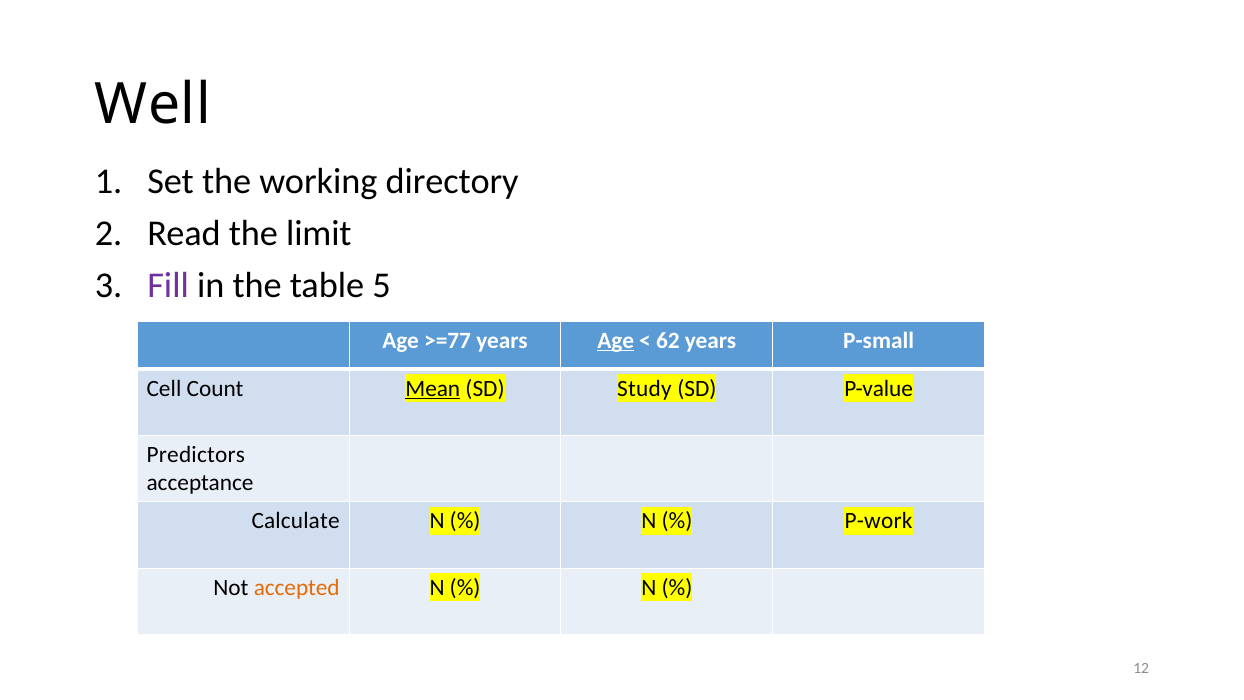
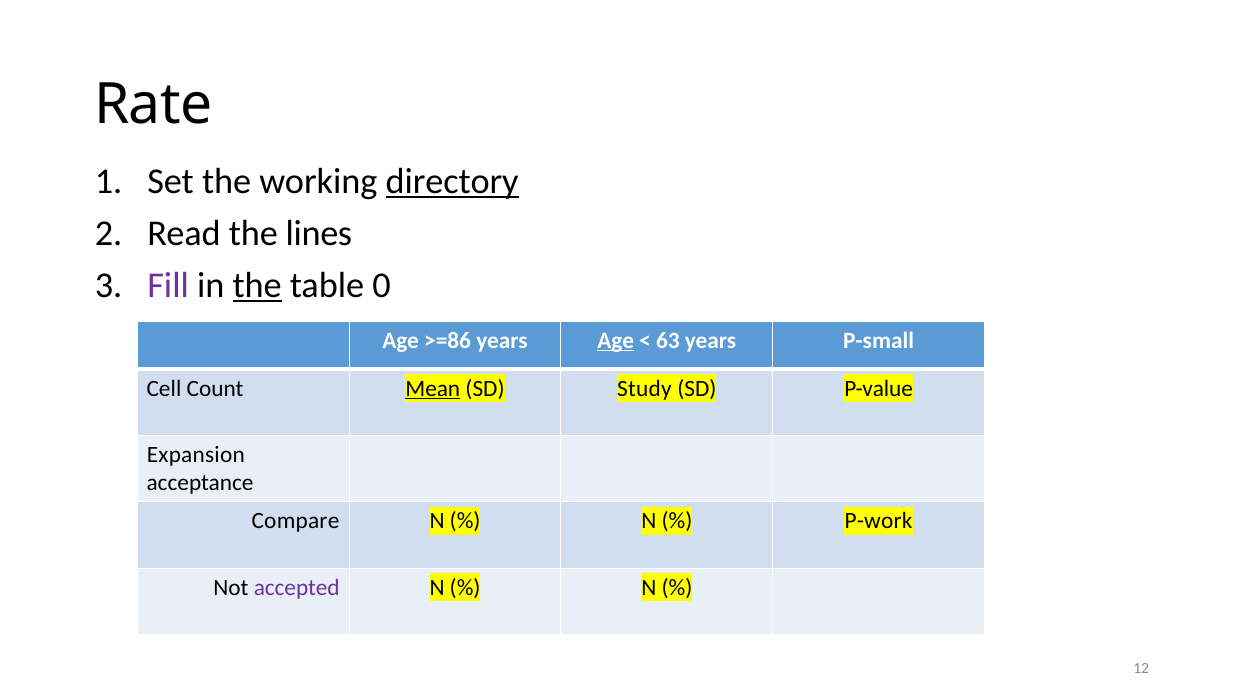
Well: Well -> Rate (153, 104)
directory underline: none -> present (452, 181)
limit: limit -> lines (319, 233)
the underline: none -> present (257, 285)
5: 5 -> 0 (382, 285)
>=77: >=77 -> >=86 (448, 340)
62: 62 -> 63 (668, 340)
Predictors: Predictors -> Expansion (196, 454)
Calculate: Calculate -> Compare (296, 521)
accepted colour: orange -> purple (297, 587)
